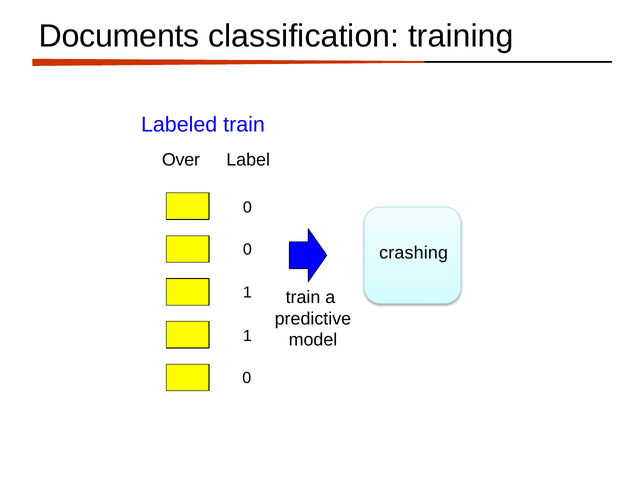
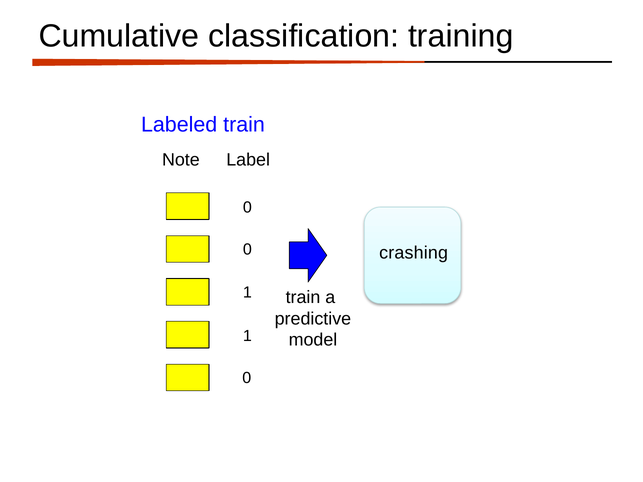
Documents: Documents -> Cumulative (119, 36)
Over: Over -> Note (181, 160)
